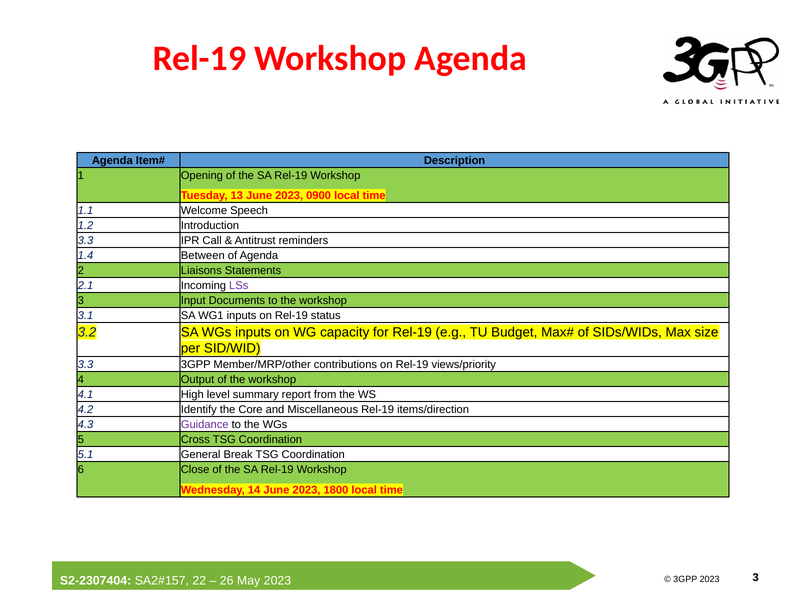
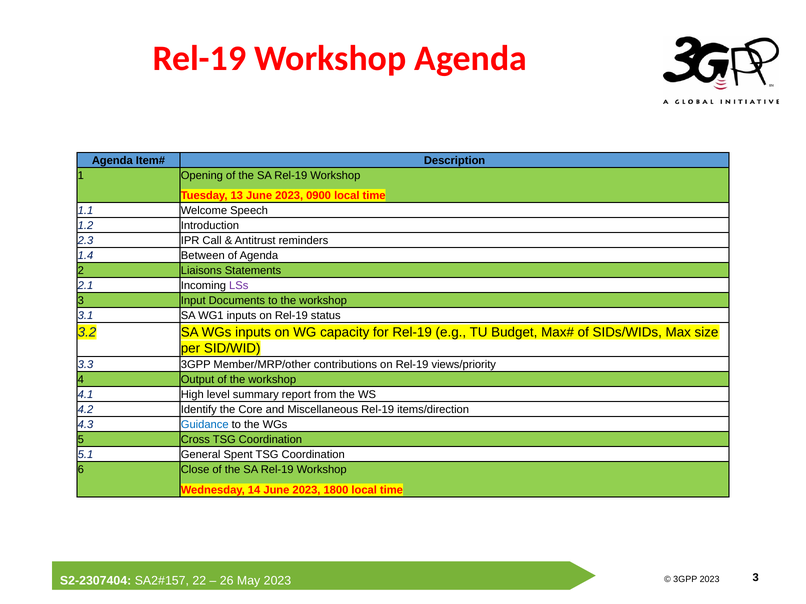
3.3: 3.3 -> 2.3 (86, 241)
Guidance colour: purple -> blue (205, 425)
Break: Break -> Spent (238, 455)
